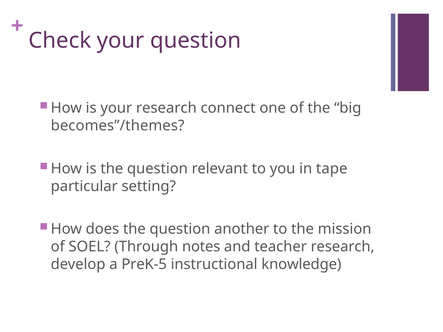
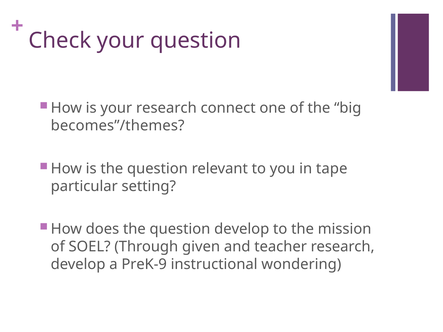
question another: another -> develop (242, 229)
notes: notes -> given (201, 247)
PreK-5: PreK-5 -> PreK-9 (144, 265)
knowledge: knowledge -> wondering (301, 265)
